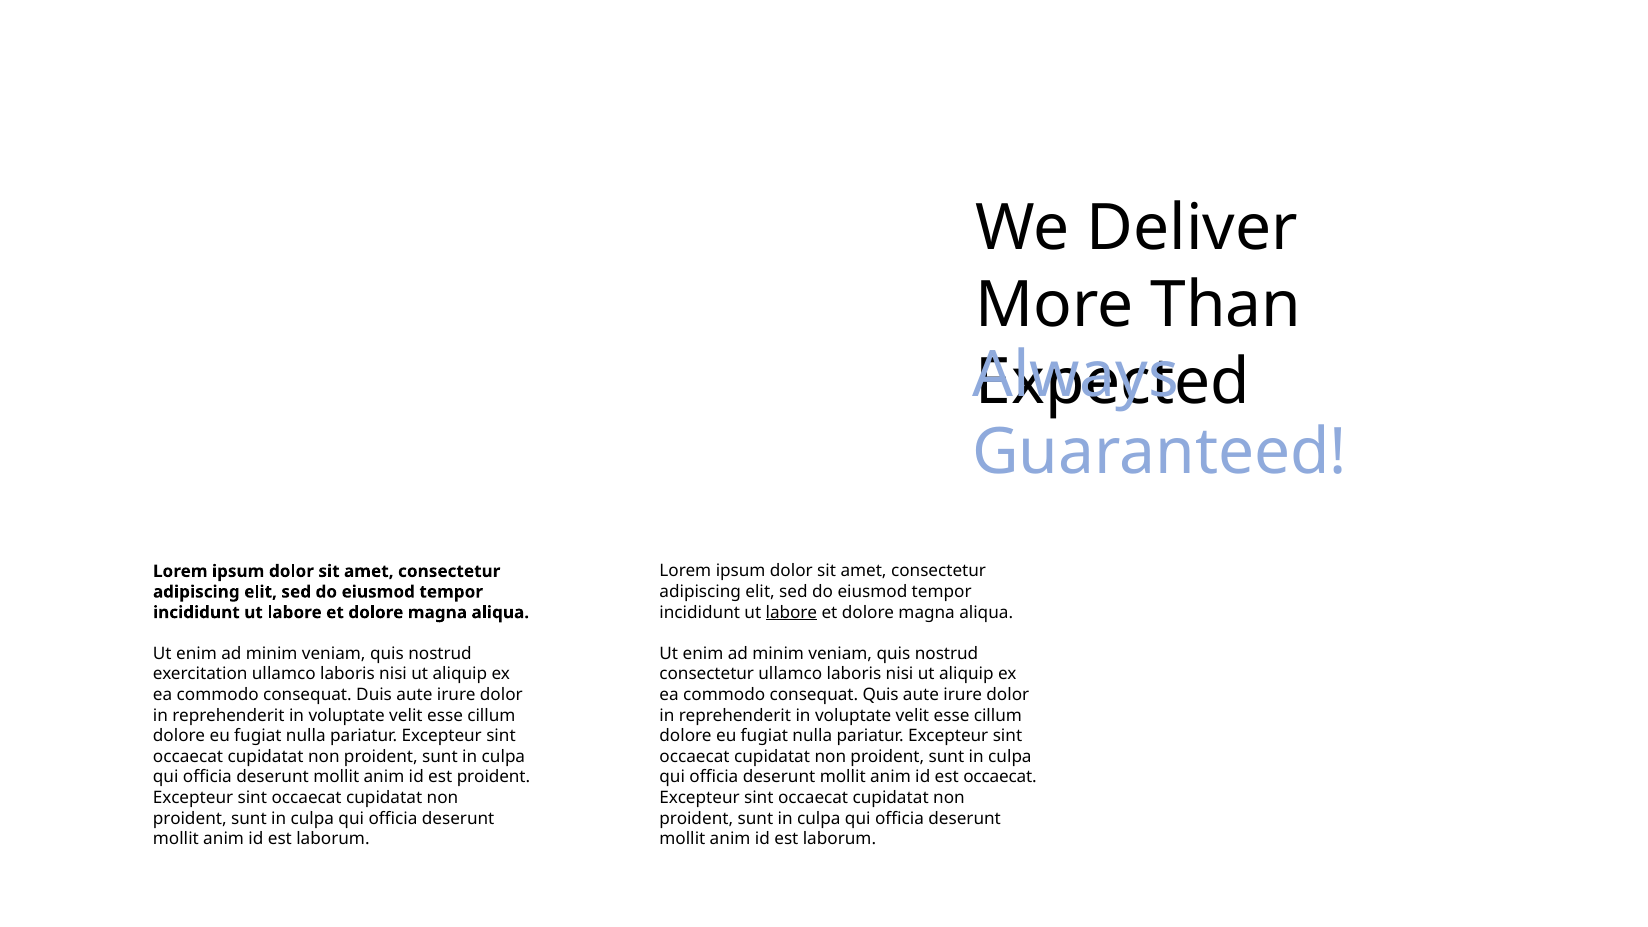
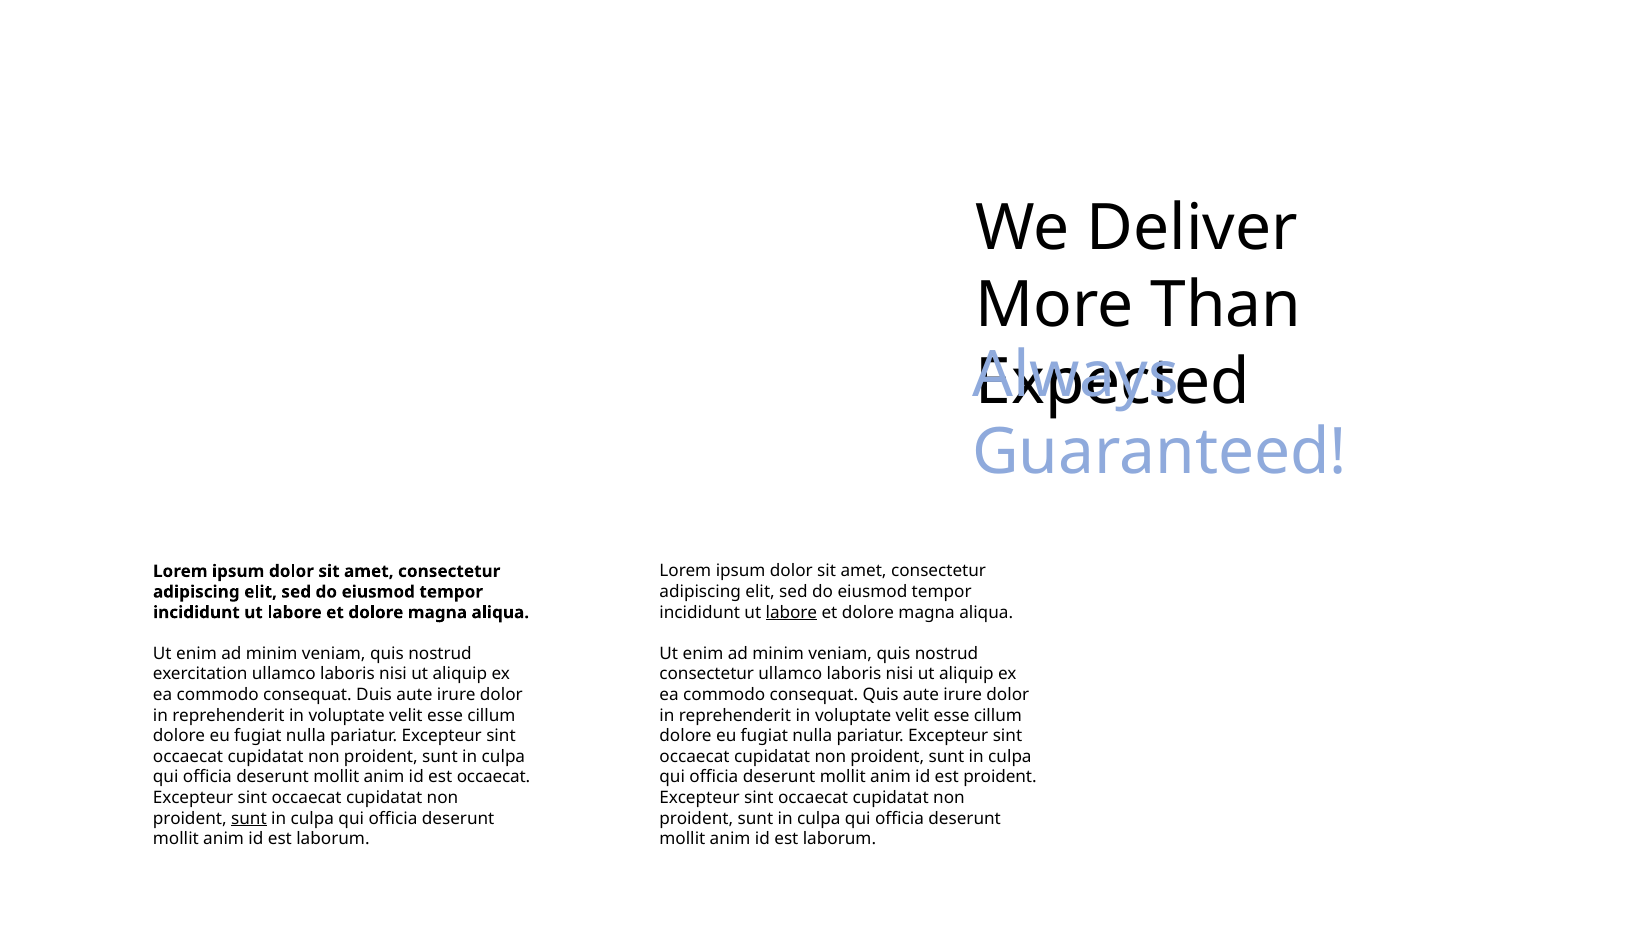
est proident: proident -> occaecat (493, 777)
est occaecat: occaecat -> proident (1000, 777)
sunt underline: none -> present (249, 818)
